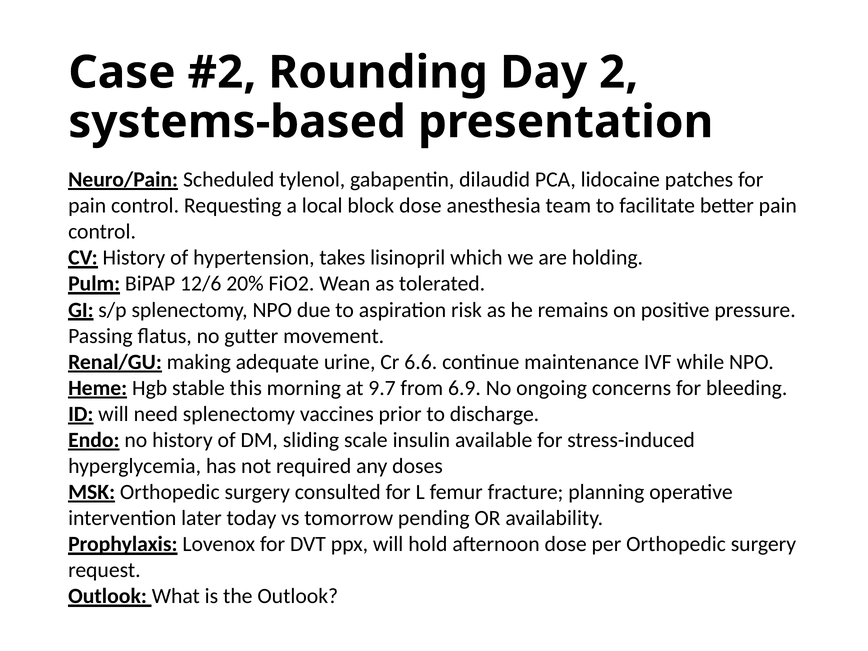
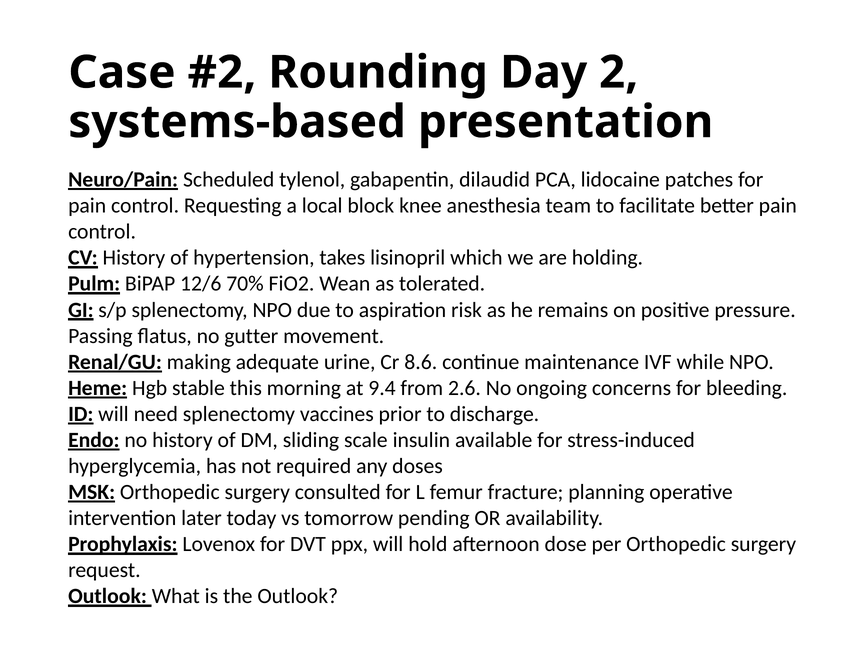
block dose: dose -> knee (420, 206)
20%: 20% -> 70% (245, 284)
6.6: 6.6 -> 8.6 (421, 362)
9.7: 9.7 -> 9.4 (382, 388)
6.9: 6.9 -> 2.6 (464, 388)
